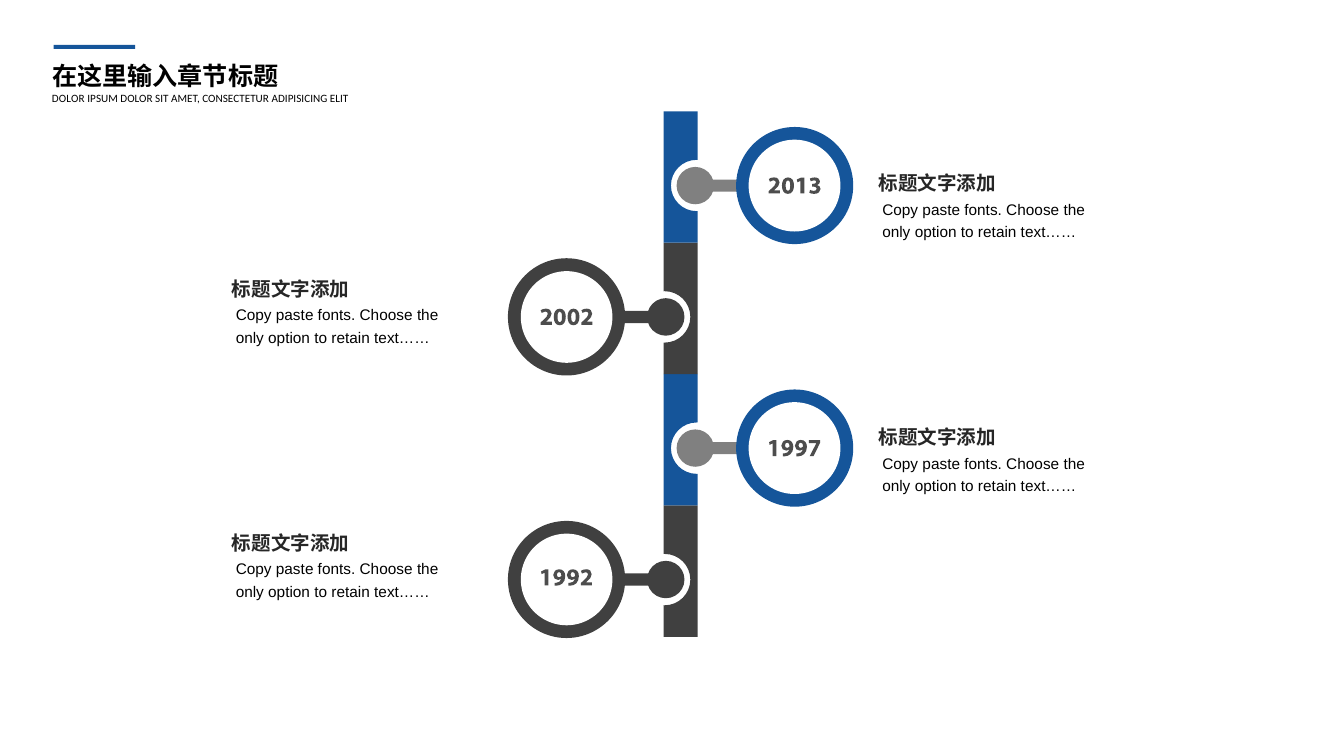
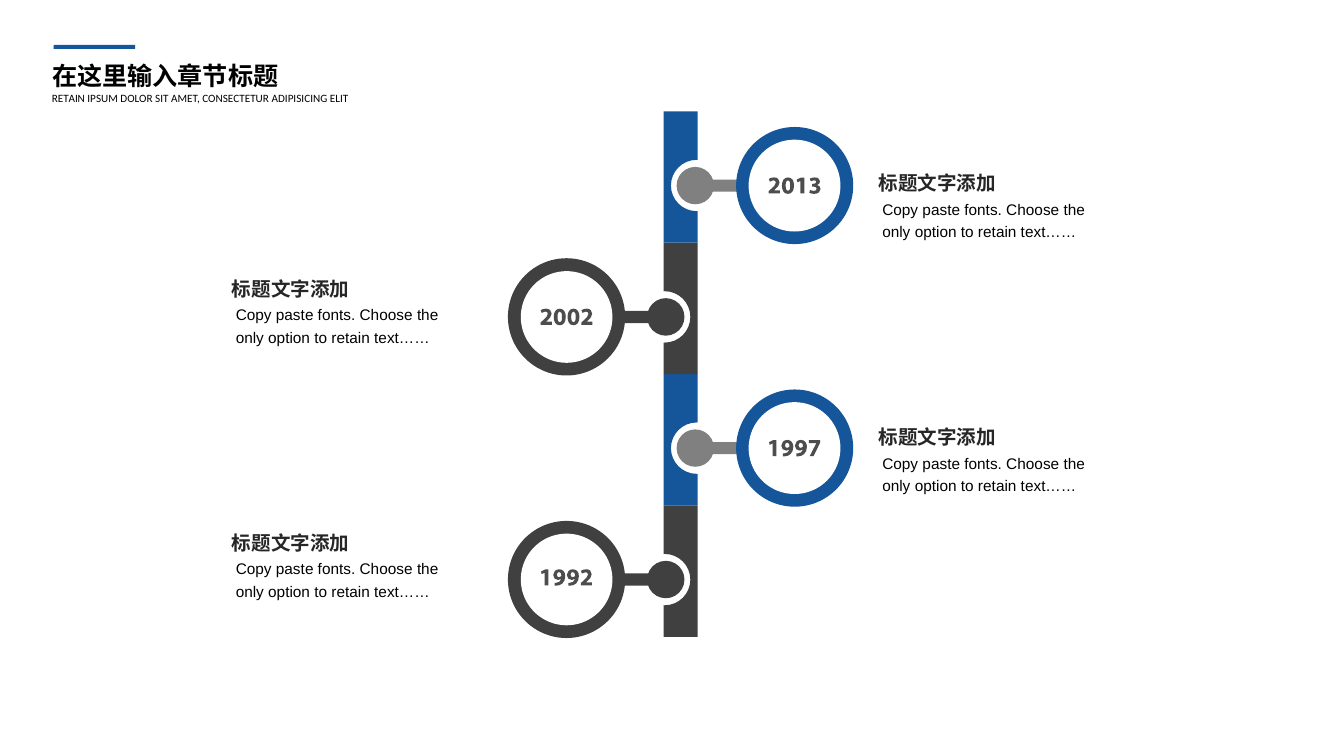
DOLOR: DOLOR -> RETAIN (68, 99)
